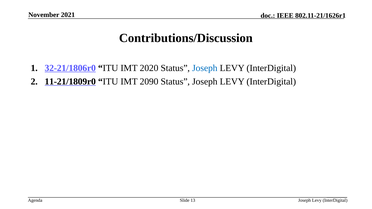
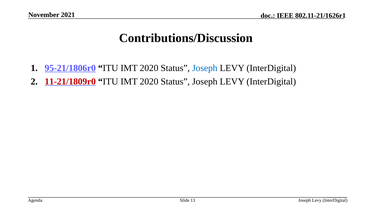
32-21/1806r0: 32-21/1806r0 -> 95-21/1806r0 (70, 68)
11-21/1809r0 colour: black -> red (70, 82)
2090: 2090 -> 2020 (149, 82)
